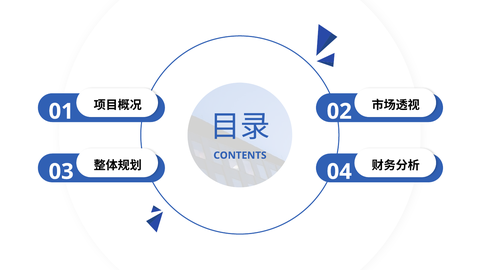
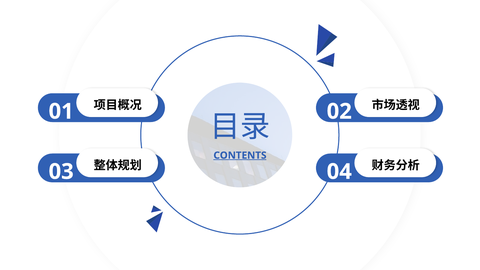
CONTENTS underline: none -> present (240, 155)
